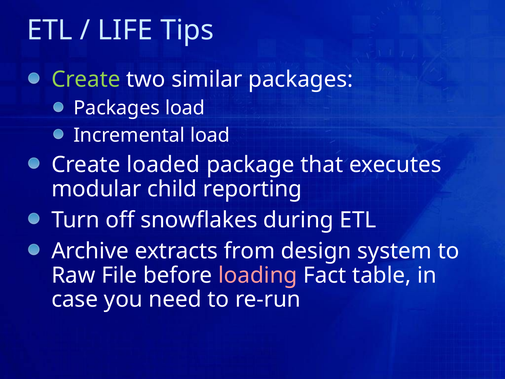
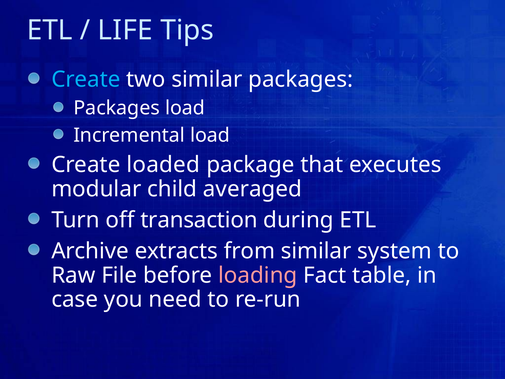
Create colour: light green -> light blue (86, 79)
reporting: reporting -> averaged (252, 189)
snowflakes: snowflakes -> transaction (199, 220)
from design: design -> similar (316, 251)
